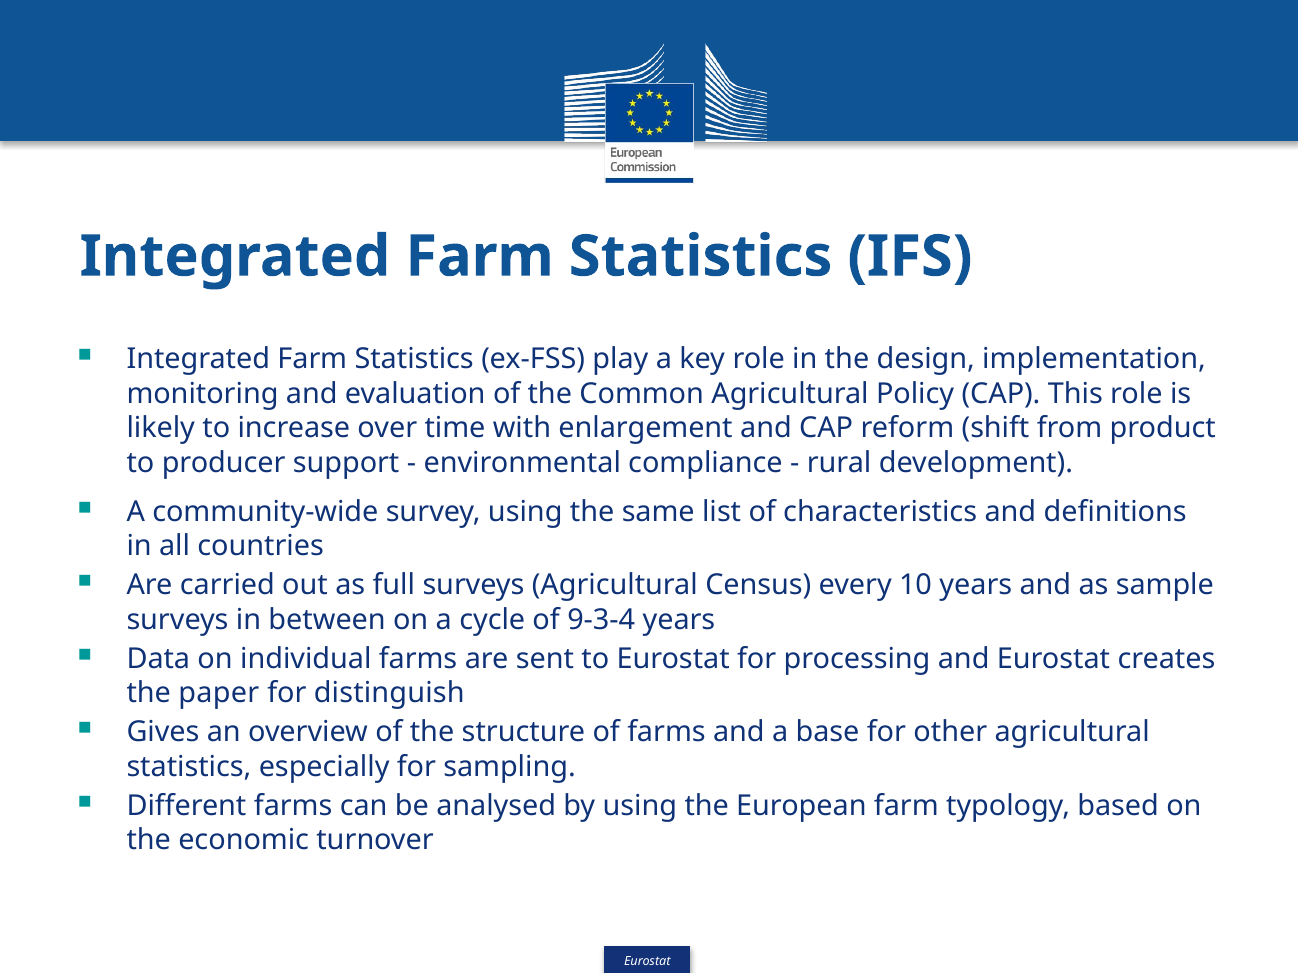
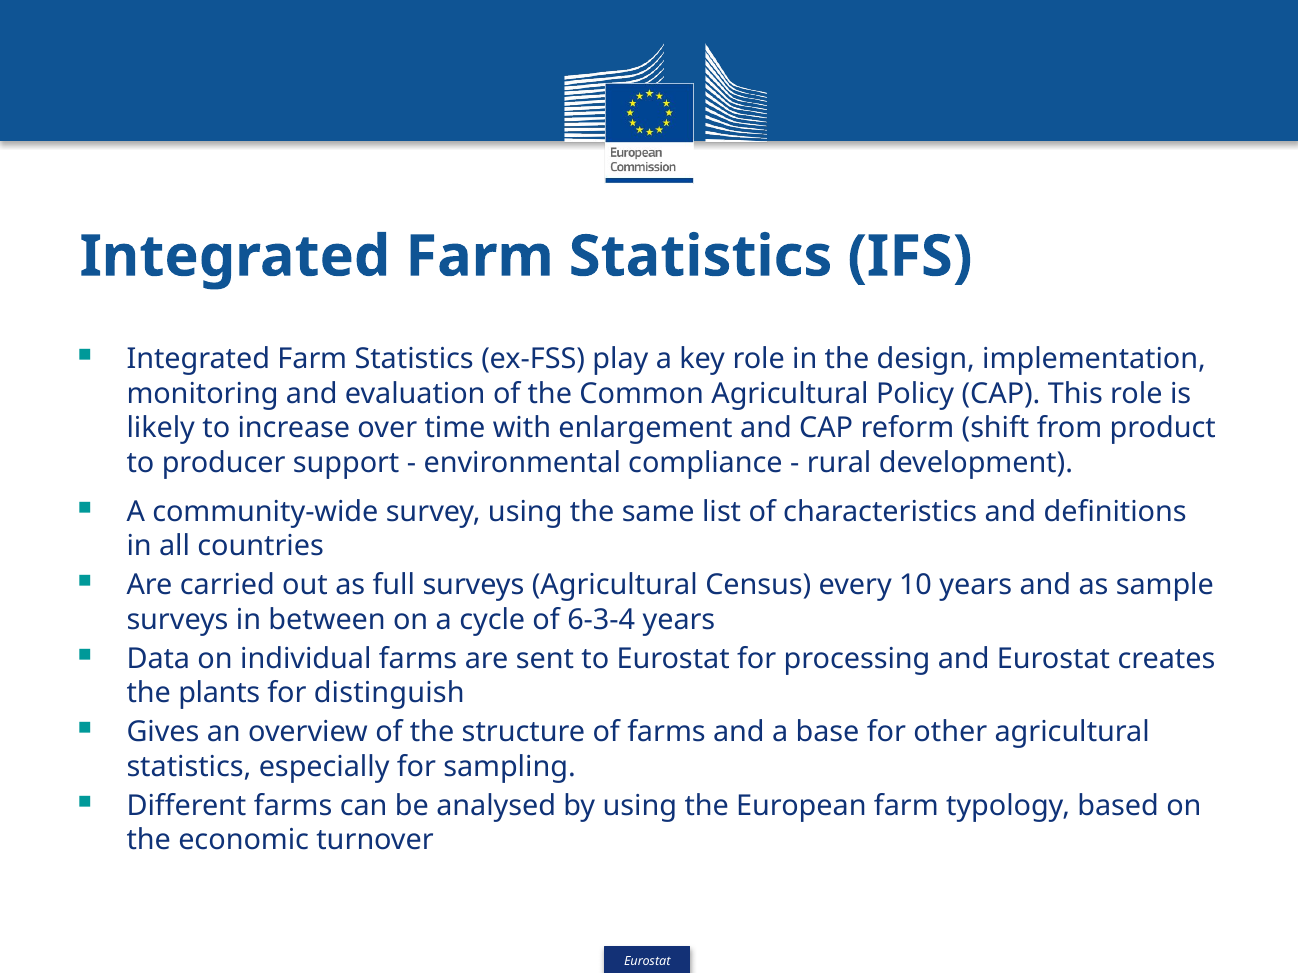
9-3-4: 9-3-4 -> 6-3-4 (601, 620)
paper: paper -> plants (219, 694)
